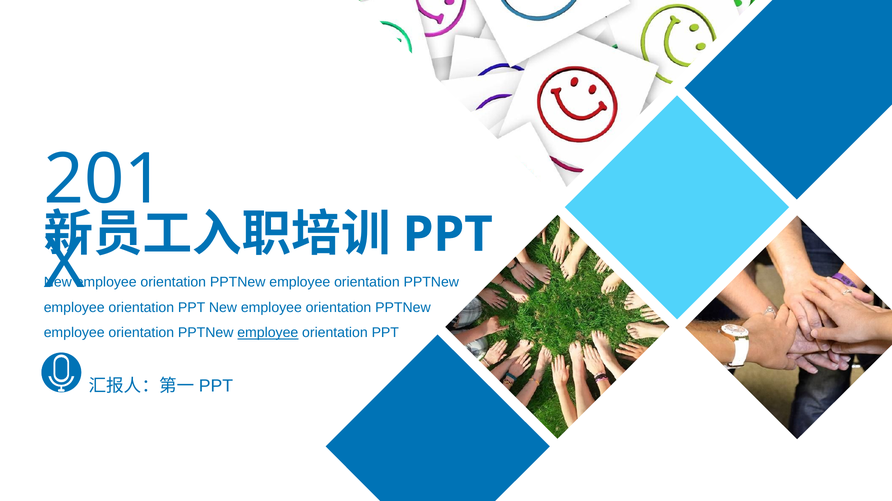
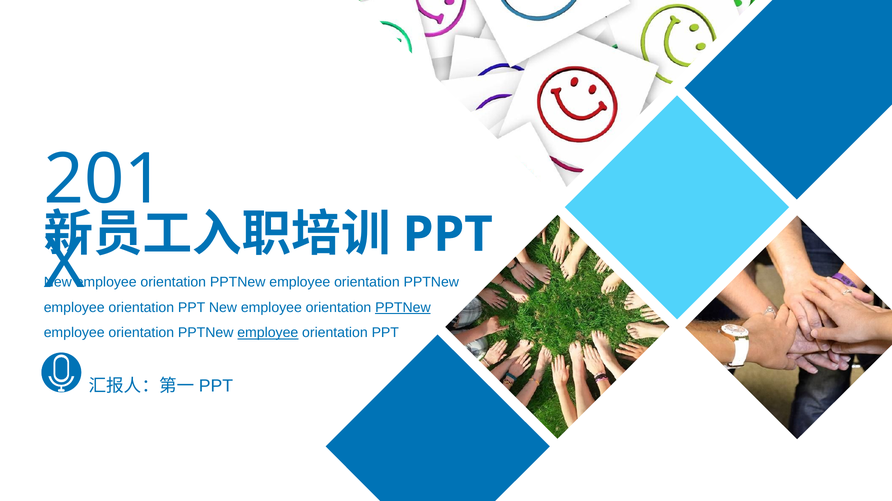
PPTNew underline: none -> present (403, 308)
